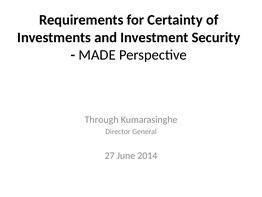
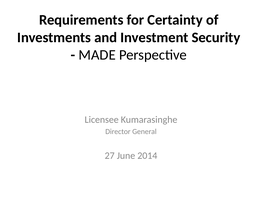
Through: Through -> Licensee (102, 119)
